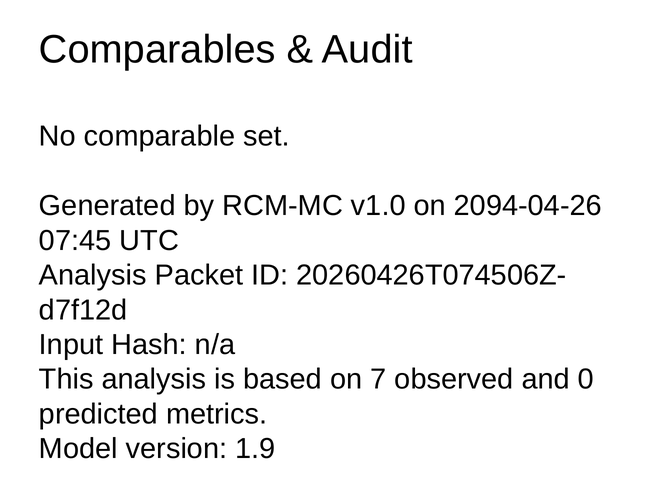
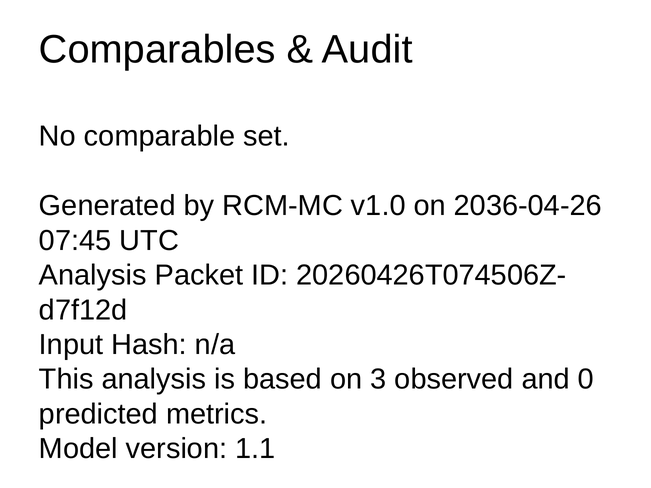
2094-04-26: 2094-04-26 -> 2036-04-26 (528, 206)
7: 7 -> 3 (378, 380)
1.9: 1.9 -> 1.1 (255, 449)
